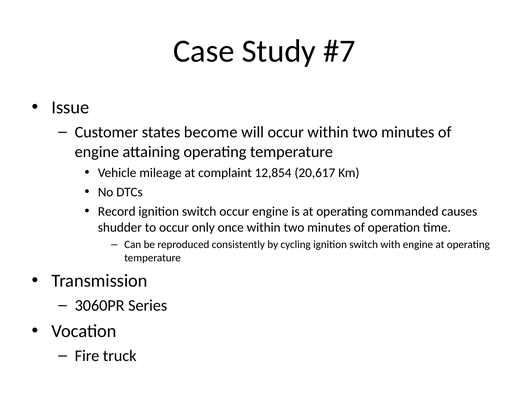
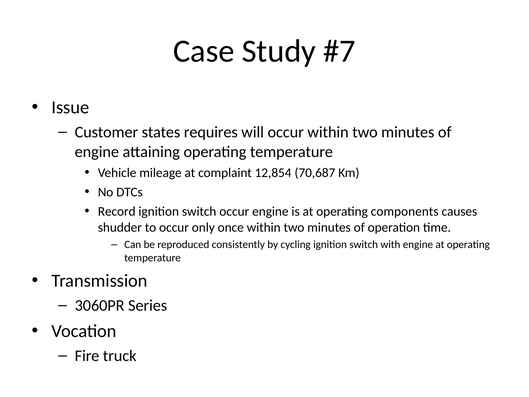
become: become -> requires (211, 132)
20,617: 20,617 -> 70,687 (315, 173)
commanded: commanded -> components (405, 211)
